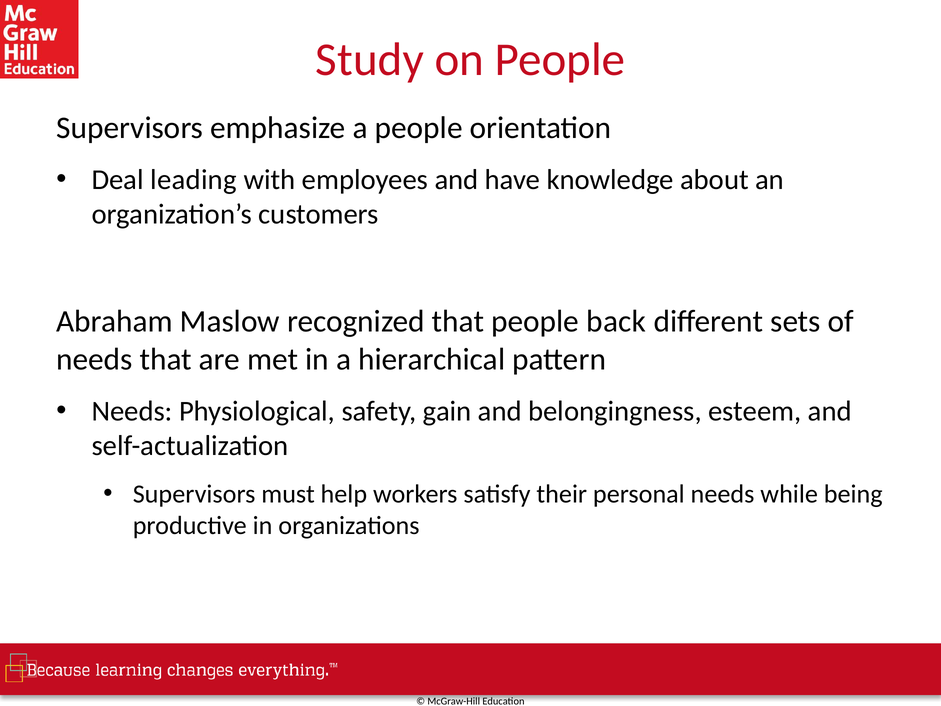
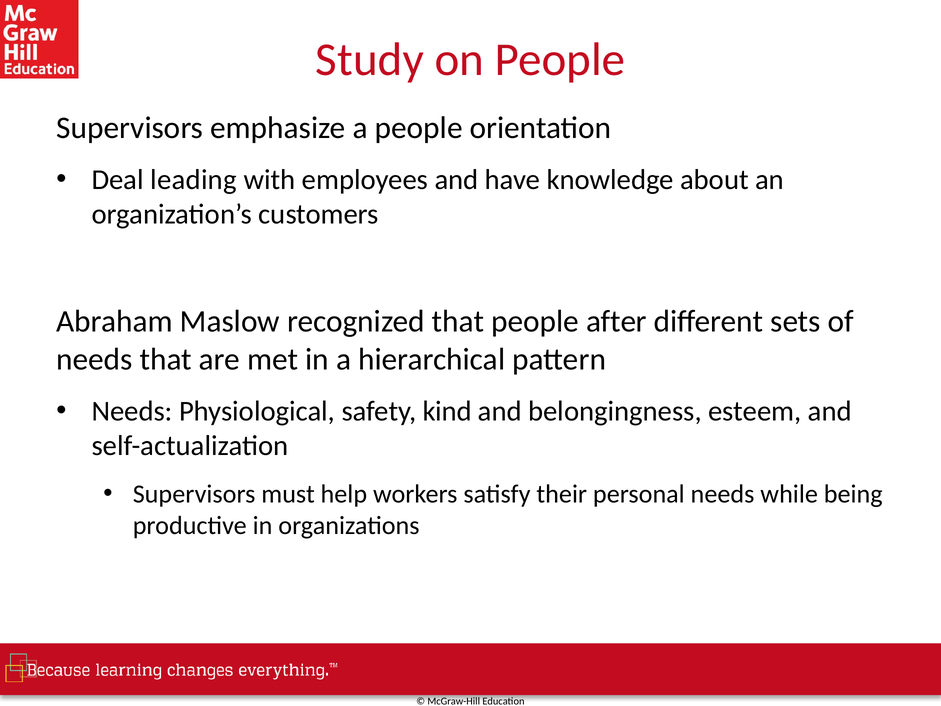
back: back -> after (616, 321)
gain: gain -> kind (447, 411)
